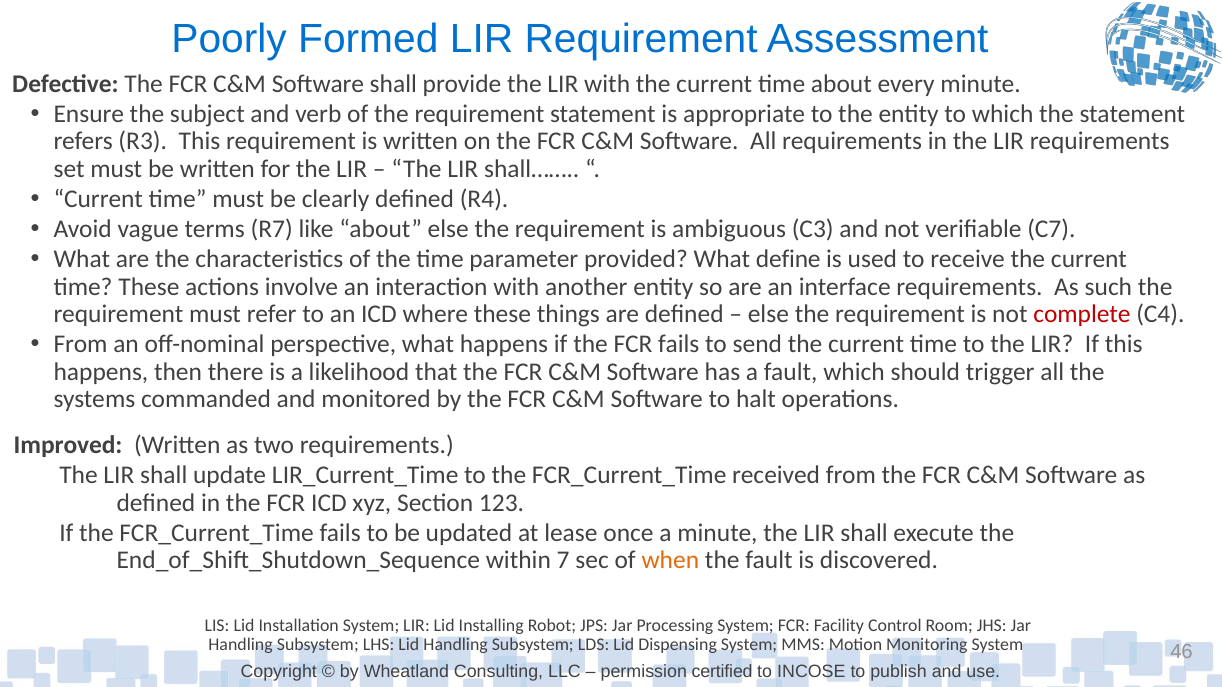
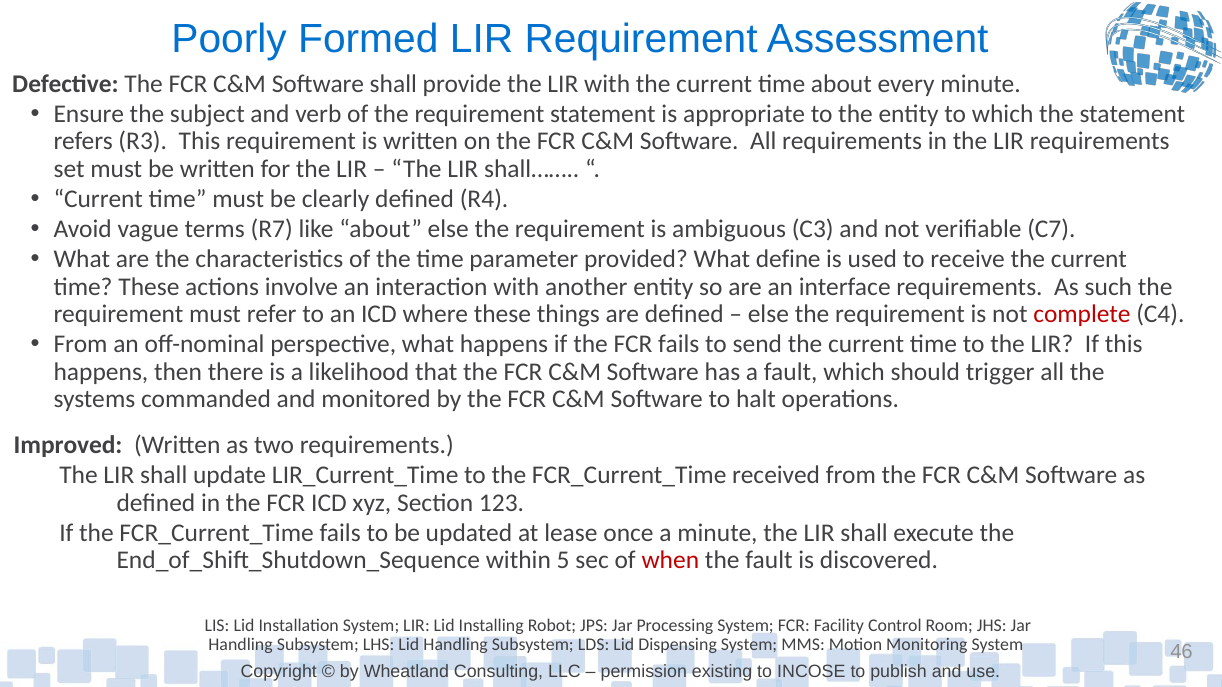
7: 7 -> 5 (563, 561)
when colour: orange -> red (670, 561)
certified: certified -> existing (722, 671)
